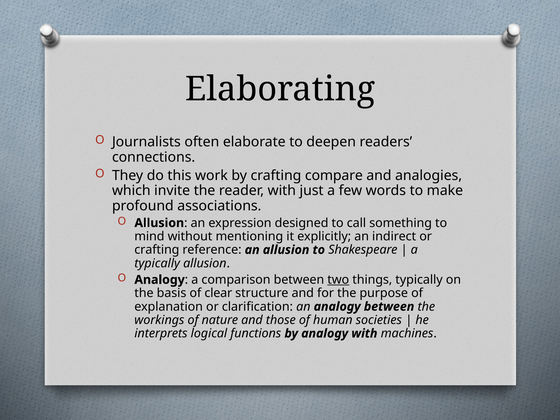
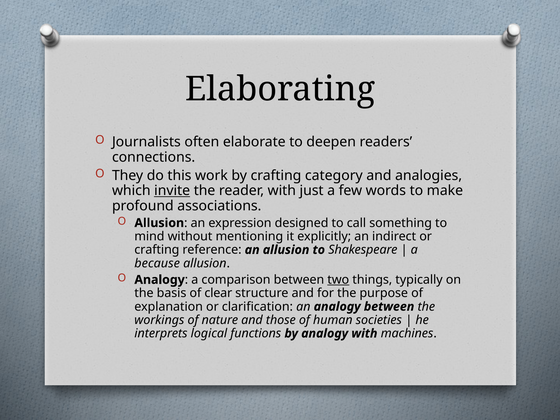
compare: compare -> category (334, 176)
invite underline: none -> present (172, 191)
typically: typically -> because (157, 263)
